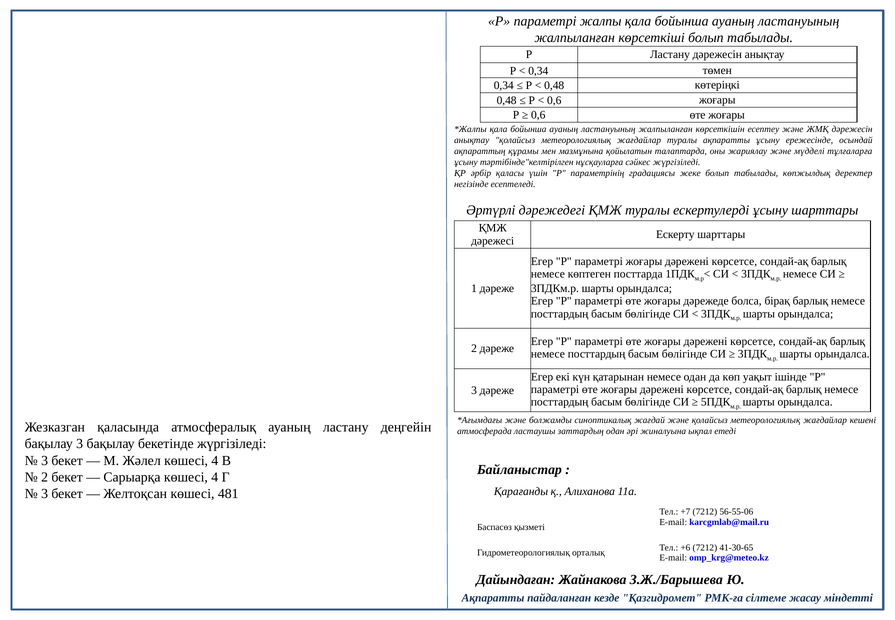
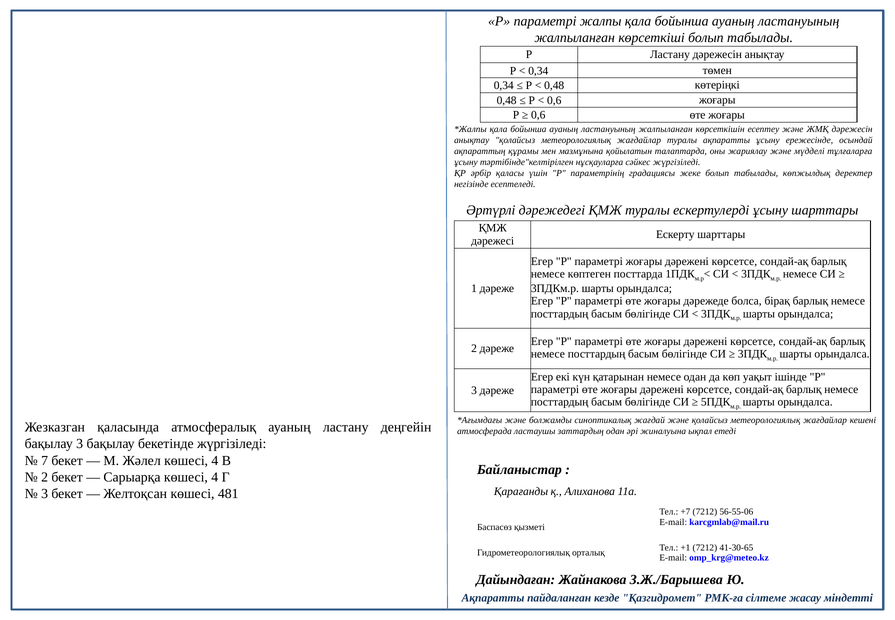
3: 3 -> 7 (45, 460)
+6: +6 -> +1 (685, 547)
